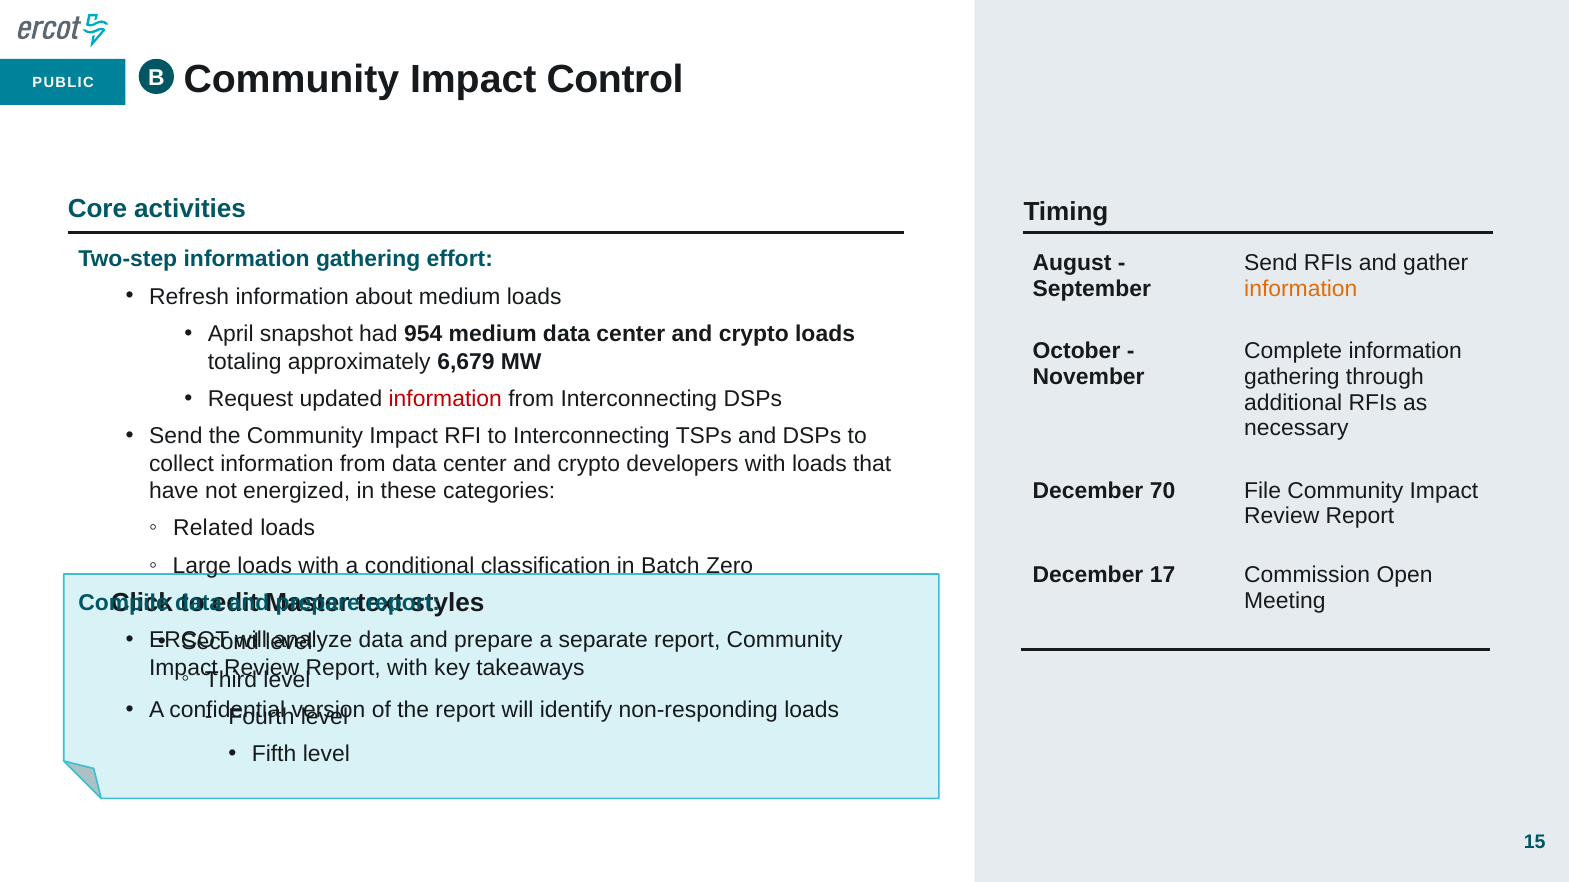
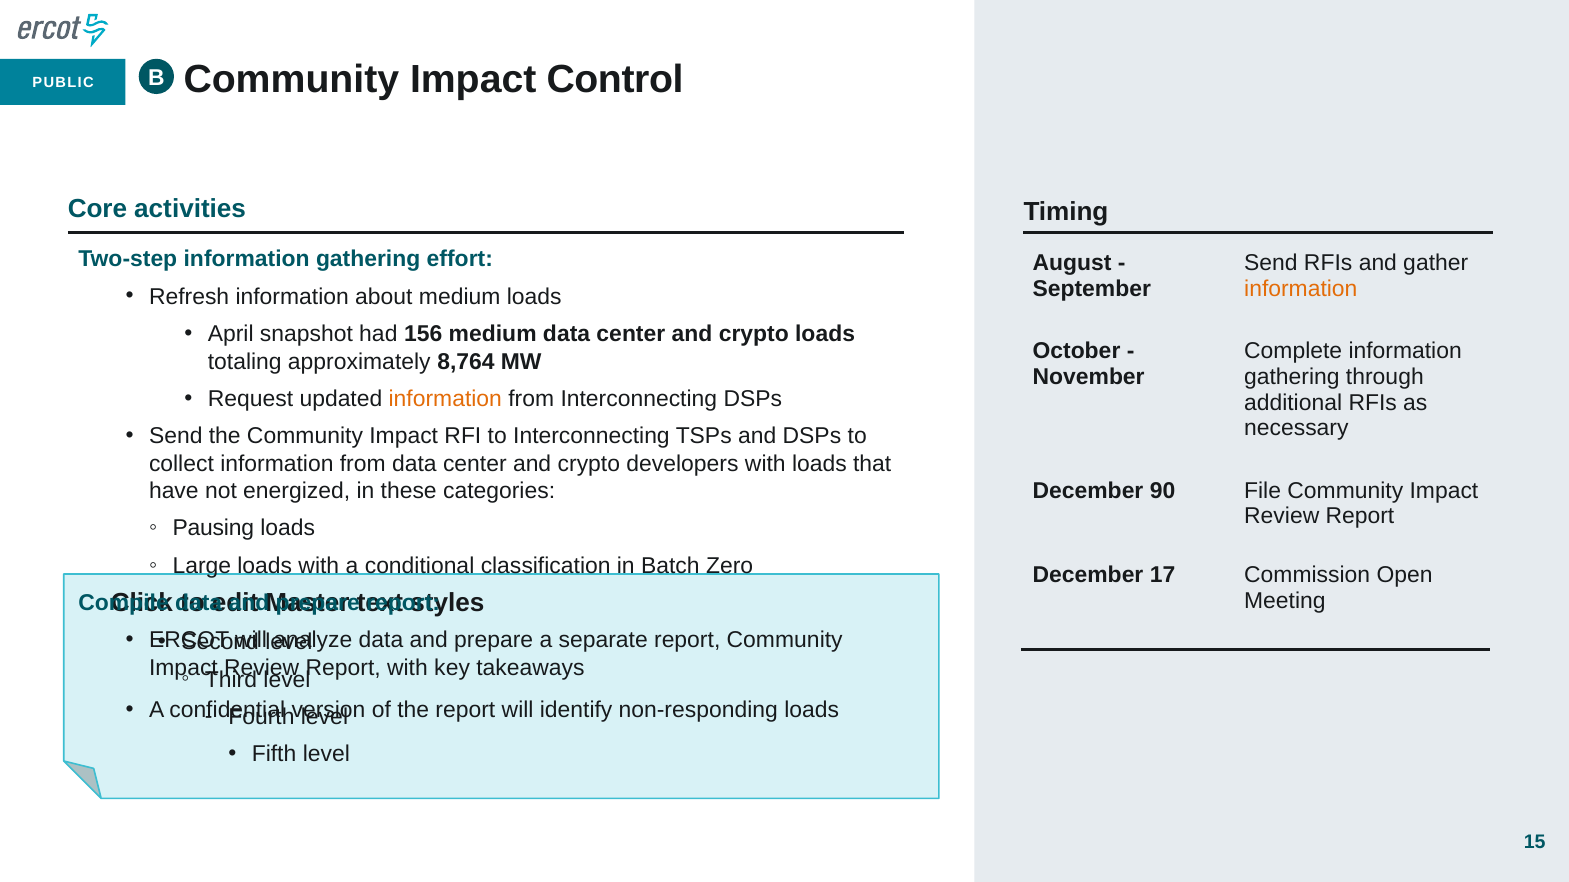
954: 954 -> 156 (423, 334)
6,679: 6,679 -> 8,764 (466, 362)
information colour: red -> orange (445, 399)
70: 70 -> 90 (1163, 491)
Related: Related -> Pausing (213, 529)
